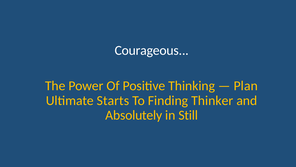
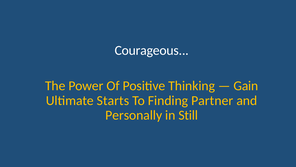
Plan: Plan -> Gain (246, 86)
Thinker: Thinker -> Partner (212, 100)
Absolutely: Absolutely -> Personally (134, 115)
